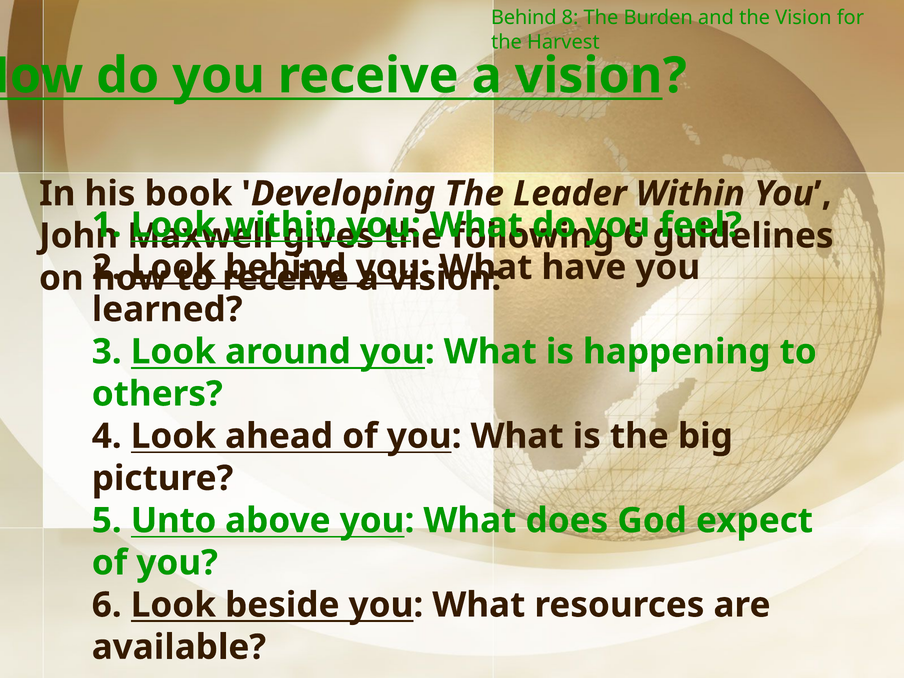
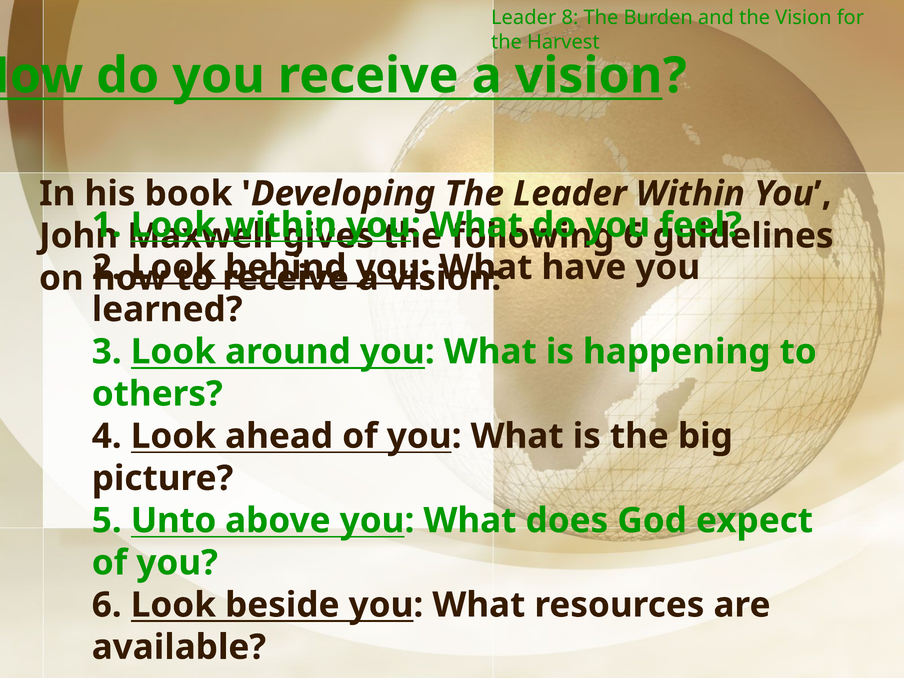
Behind: Behind -> Leader (524, 18)
